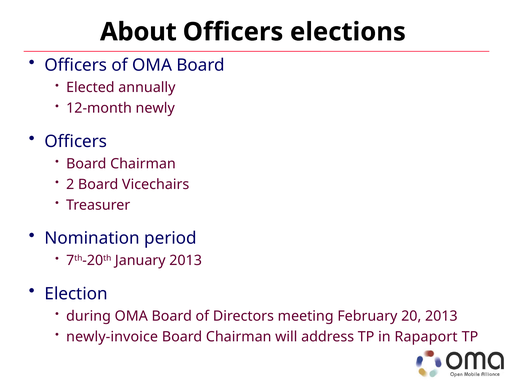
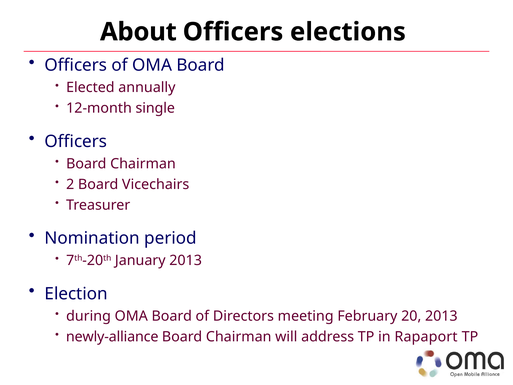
newly: newly -> single (155, 108)
newly-invoice: newly-invoice -> newly-alliance (112, 336)
